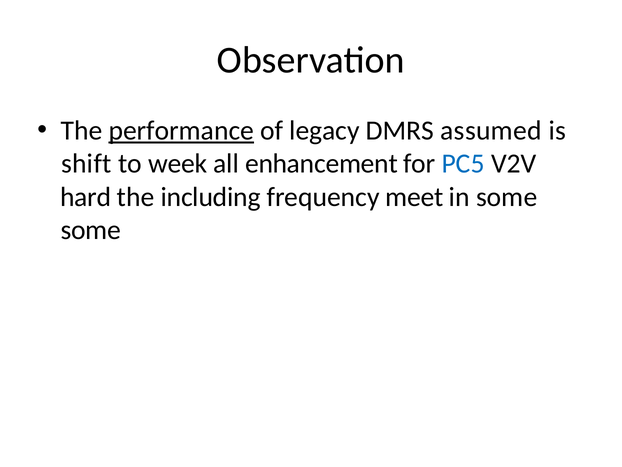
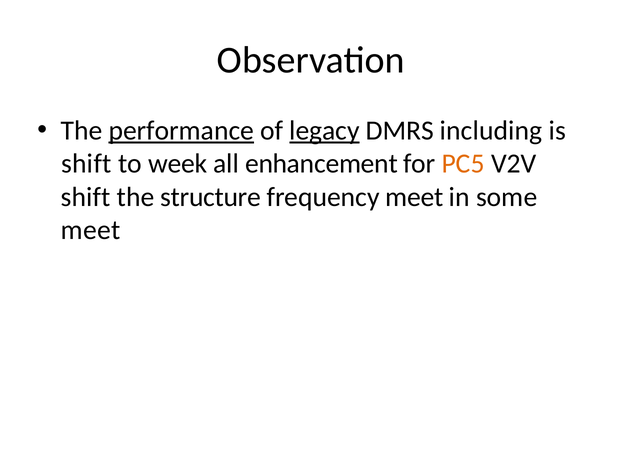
legacy underline: none -> present (324, 130)
assumed: assumed -> including (491, 130)
PC5 colour: blue -> orange (463, 164)
hard: hard -> shift (86, 197)
including: including -> structure (211, 197)
some: some -> meet (91, 230)
